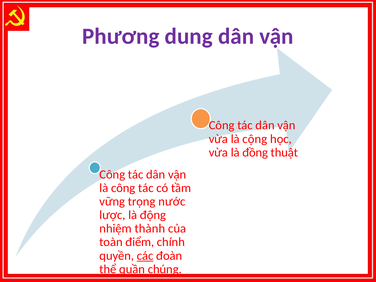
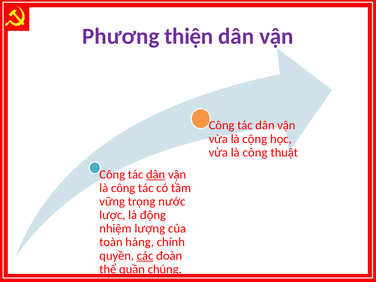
dung: dung -> thiện (189, 36)
vừa là đồng: đồng -> công (255, 152)
dân underline: none -> present (156, 174)
thành: thành -> lượng (150, 229)
điểm: điểm -> hàng (140, 242)
